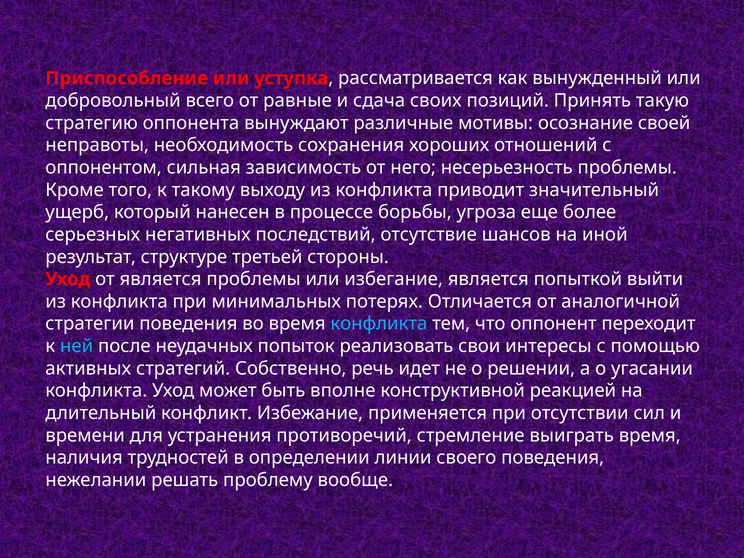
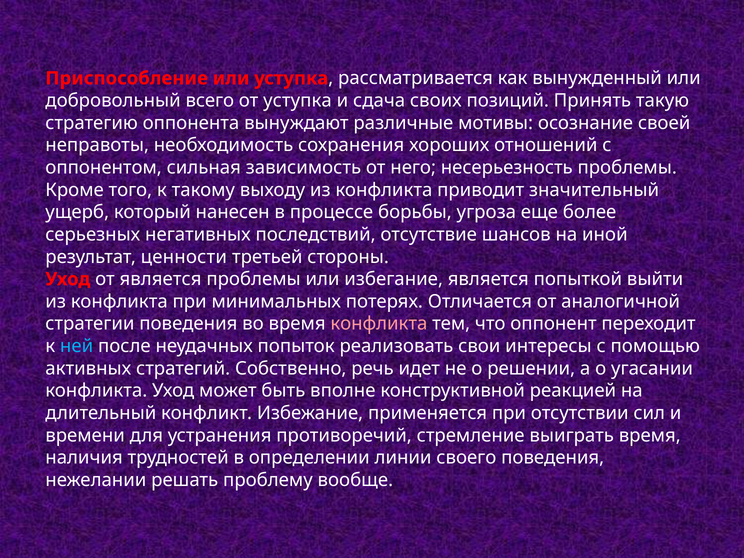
от равные: равные -> уступка (297, 101)
структуре: структуре -> ценности (184, 257)
конфликта colour: light blue -> pink (379, 324)
